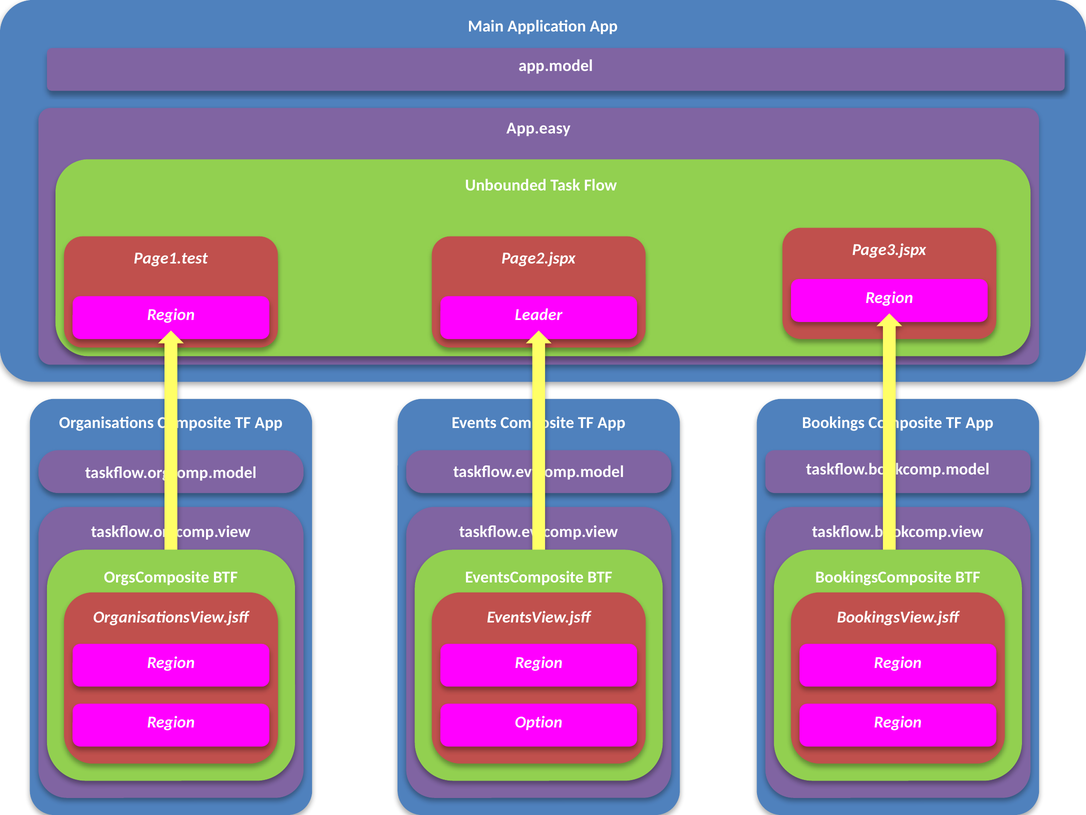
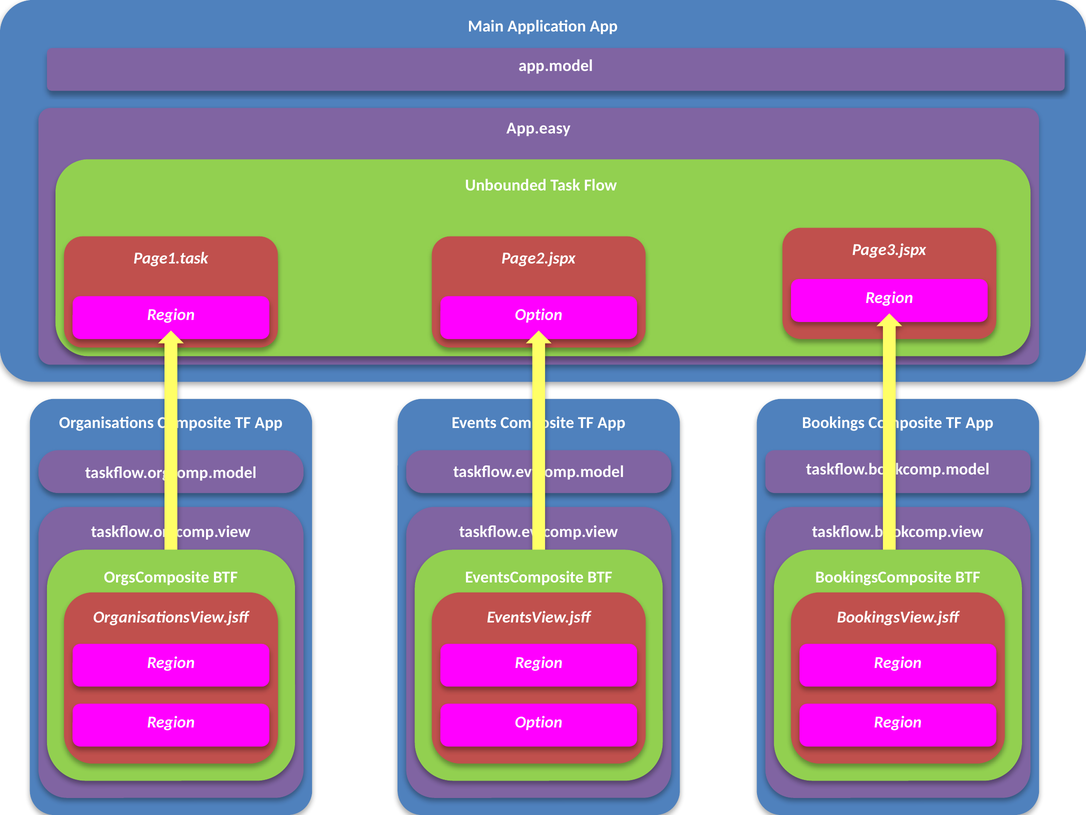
Page1.test: Page1.test -> Page1.task (171, 258)
Leader: Leader -> Option (539, 315)
